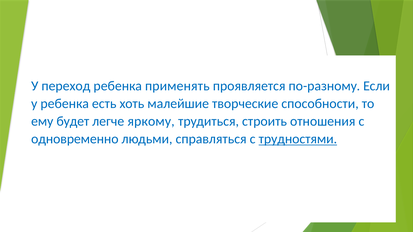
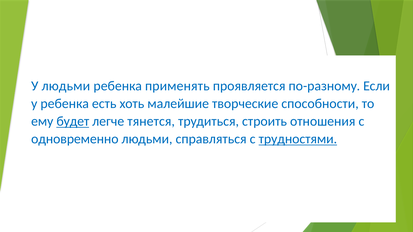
У переход: переход -> людьми (66, 86)
будет underline: none -> present (73, 122)
яркому: яркому -> тянется (151, 122)
